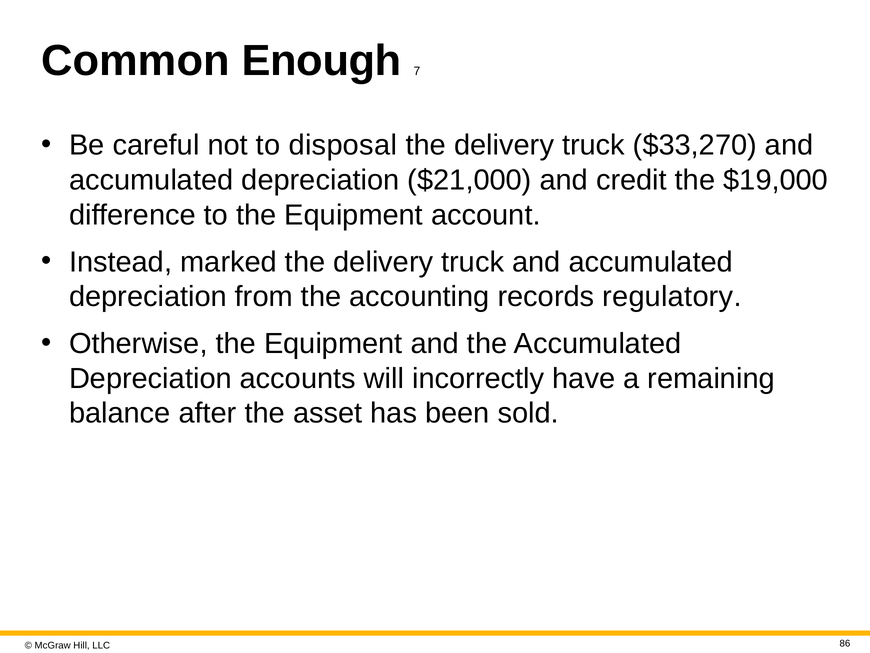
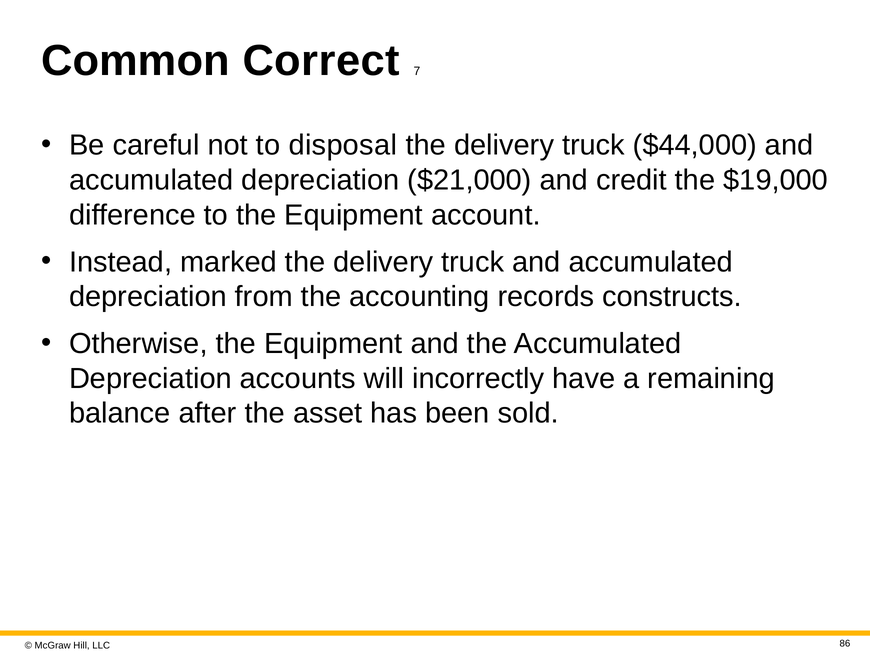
Enough: Enough -> Correct (321, 61)
$33,270: $33,270 -> $44,000 (695, 145)
regulatory: regulatory -> constructs (672, 297)
